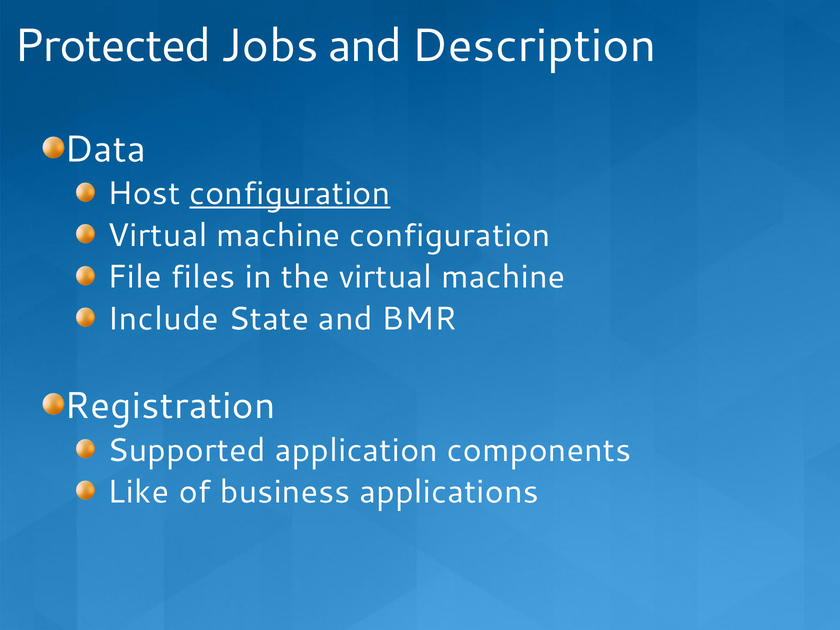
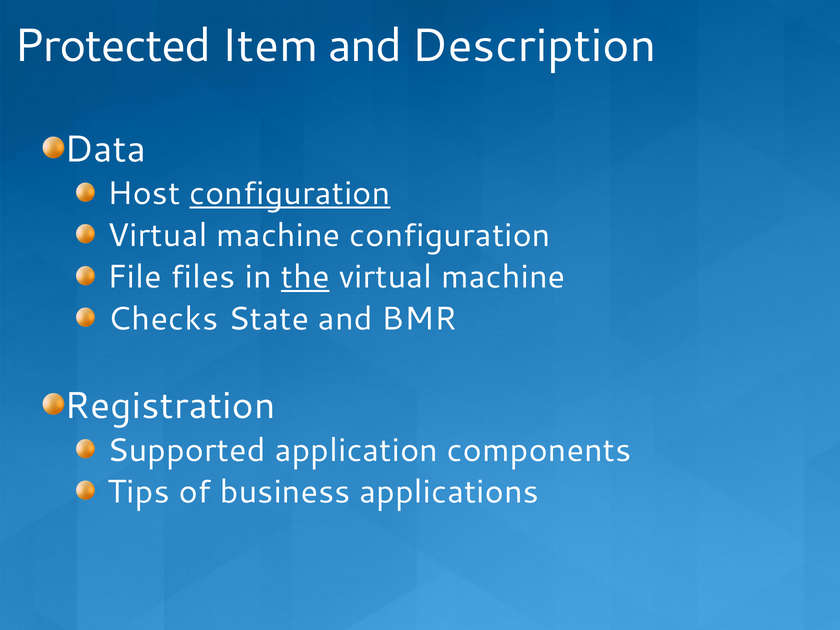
Jobs: Jobs -> Item (270, 46)
the underline: none -> present (305, 277)
Include: Include -> Checks (163, 319)
Like: Like -> Tips (138, 492)
